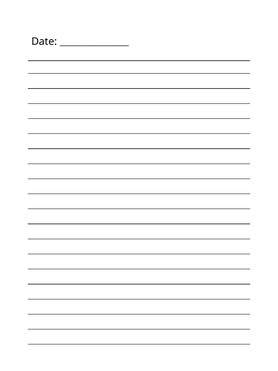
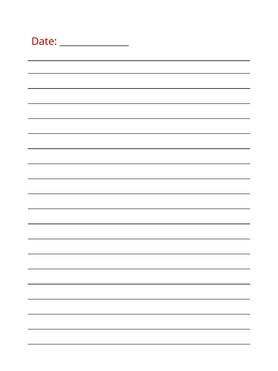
Date colour: black -> red (44, 41)
